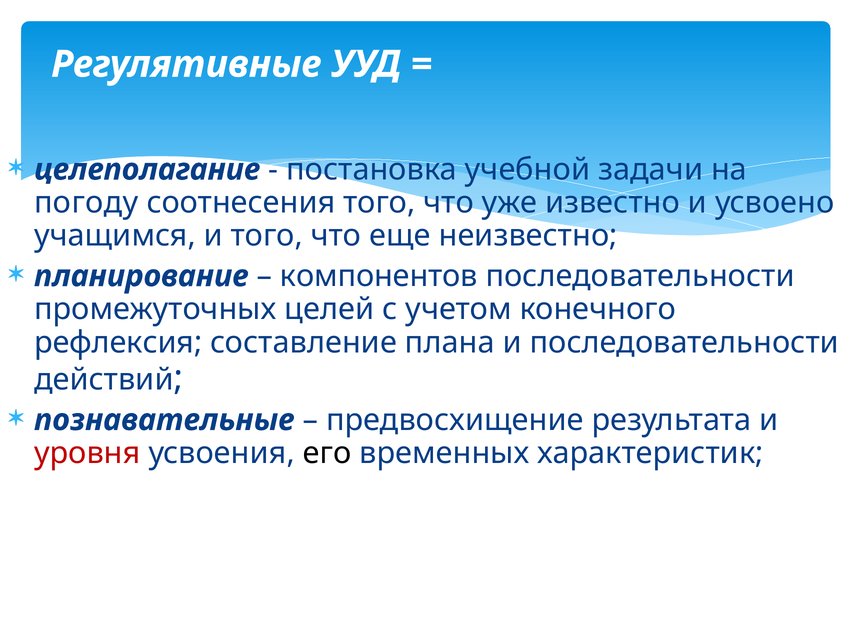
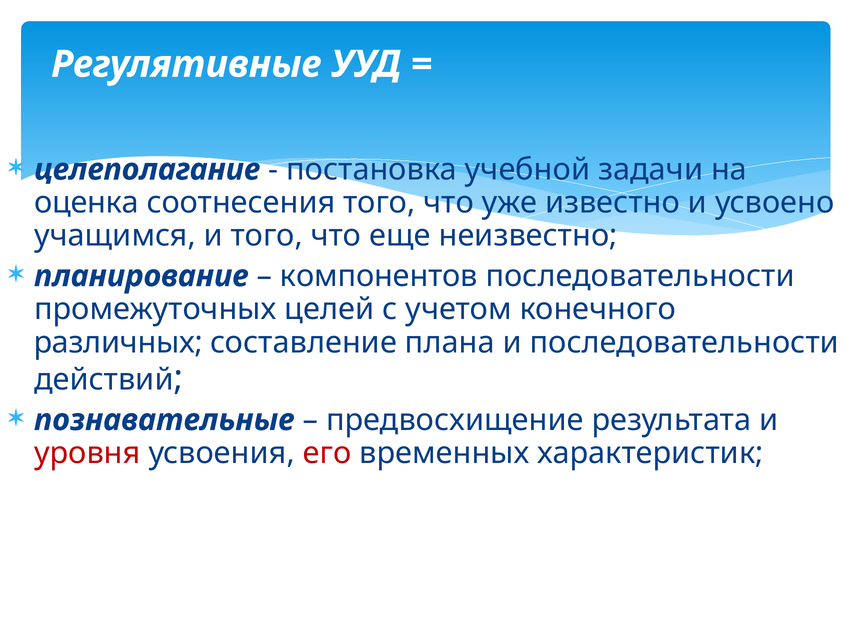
погоду: погоду -> оценка (87, 203)
рефлексия: рефлексия -> различных (118, 343)
его colour: black -> red (327, 453)
